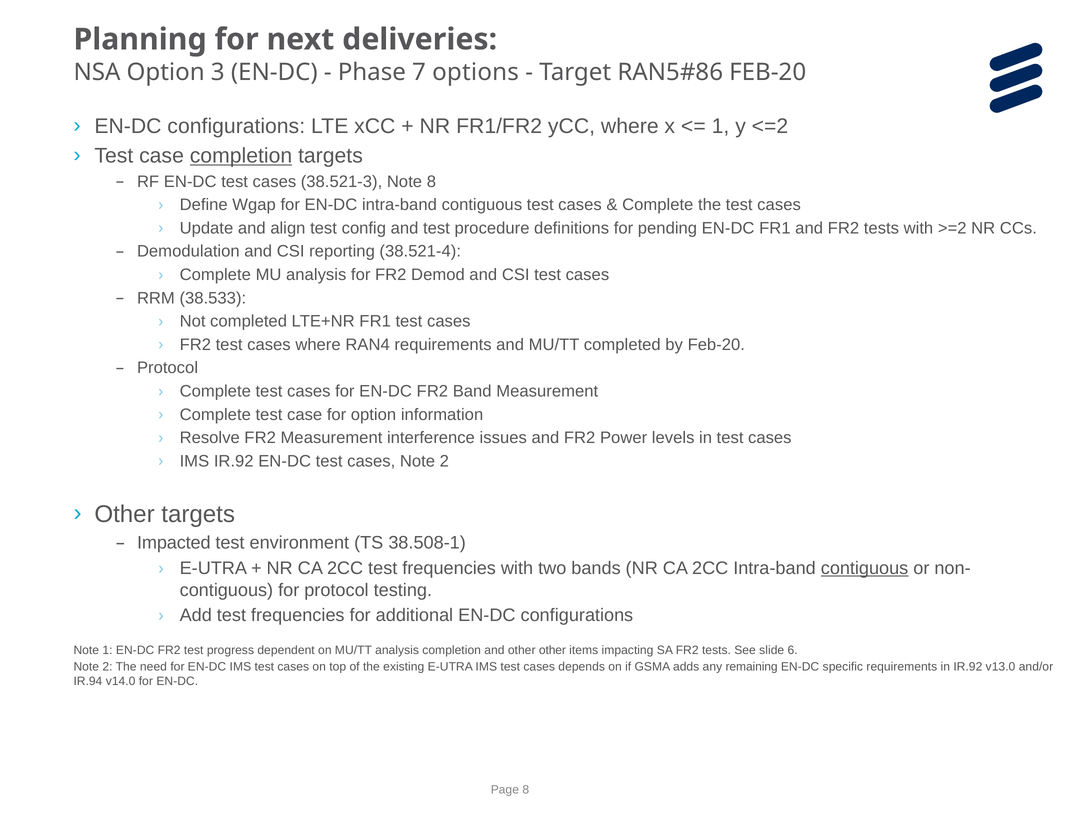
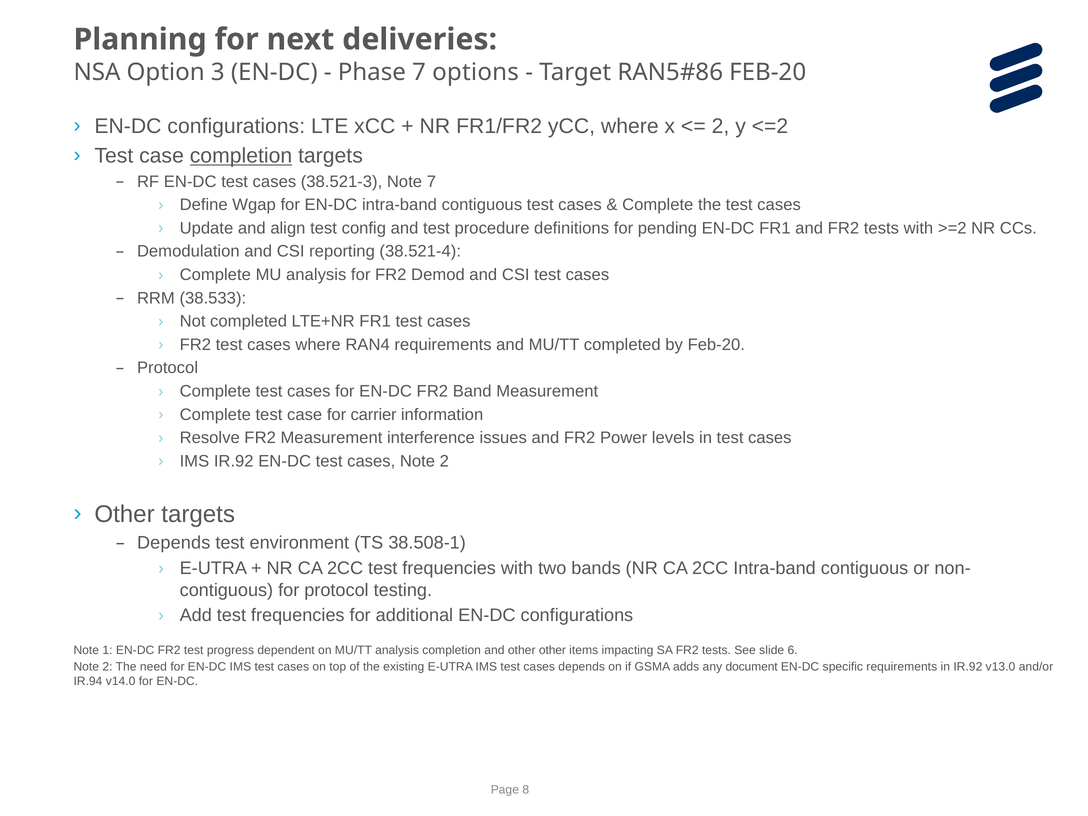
1: 1 -> 2 (721, 126)
Note 8: 8 -> 7 (431, 182)
for option: option -> carrier (374, 415)
Impacted: Impacted -> Depends (174, 543)
contiguous underline: present -> none (865, 568)
remaining: remaining -> document (752, 667)
